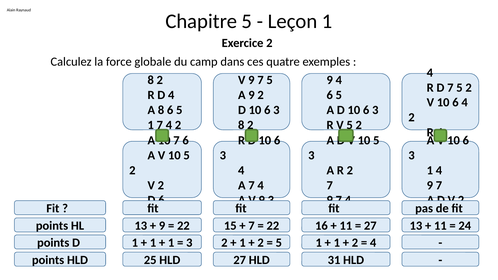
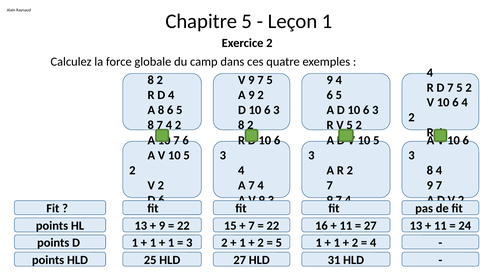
1: 1 -> 8 (151, 125)
1: 1 -> 8 (430, 170)
